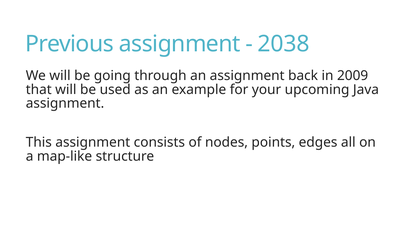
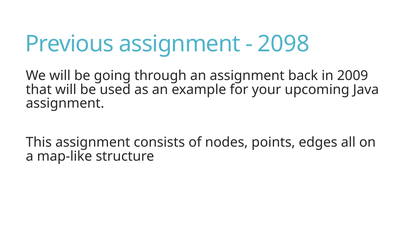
2038: 2038 -> 2098 (284, 44)
